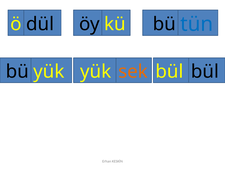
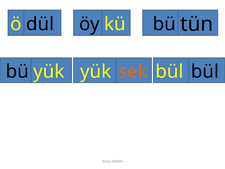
tün colour: blue -> black (197, 24)
